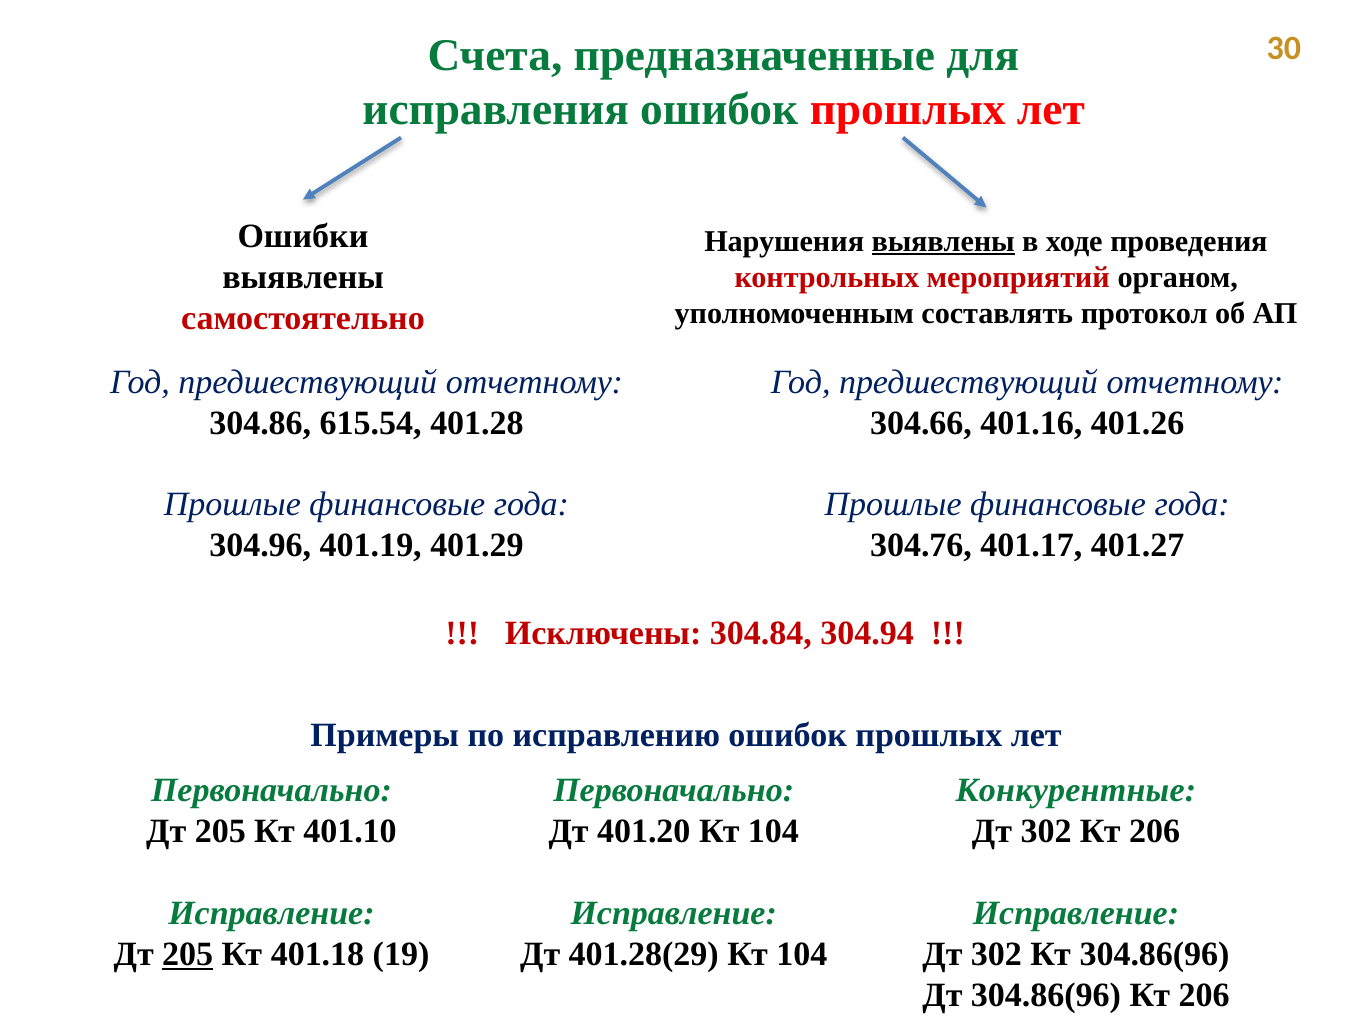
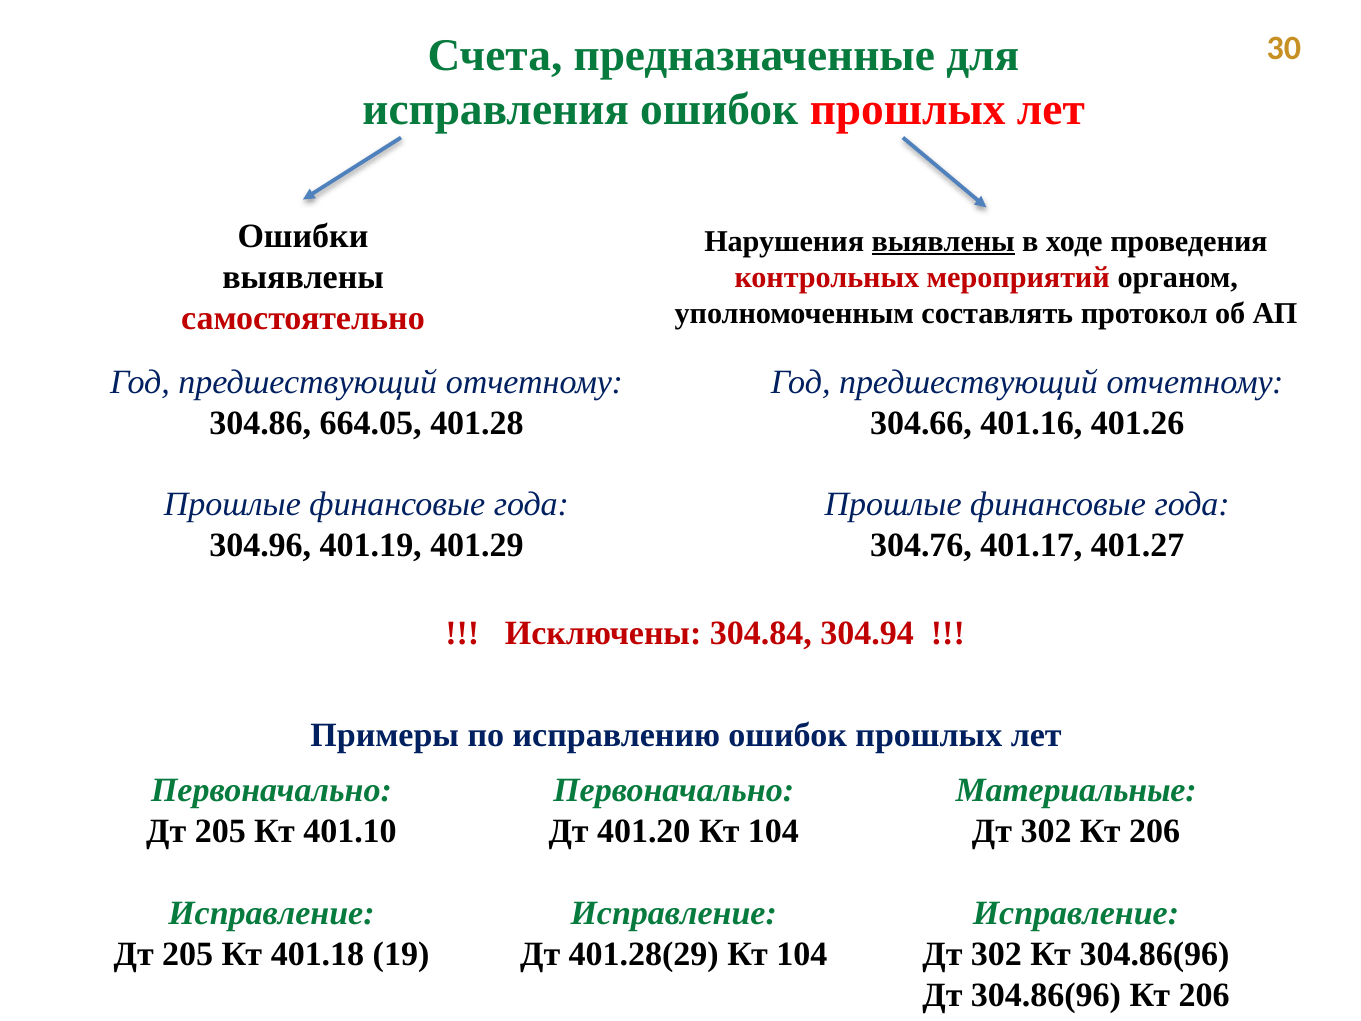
615.54: 615.54 -> 664.05 (371, 423)
Конкурентные: Конкурентные -> Материальные (1076, 790)
205 underline: present -> none (188, 954)
